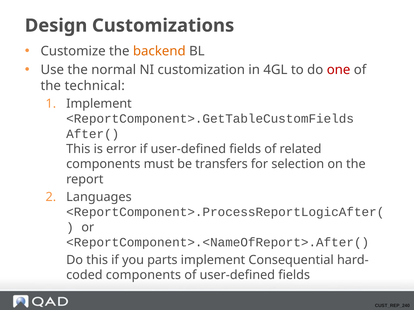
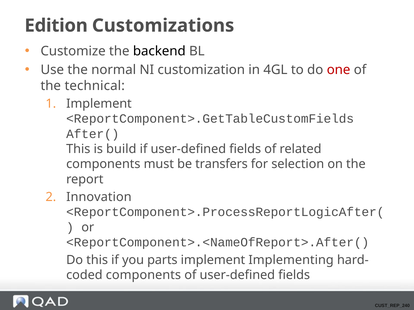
Design: Design -> Edition (56, 26)
backend colour: orange -> black (159, 51)
error: error -> build (121, 149)
Languages: Languages -> Innovation (99, 197)
Consequential: Consequential -> Implementing (291, 260)
